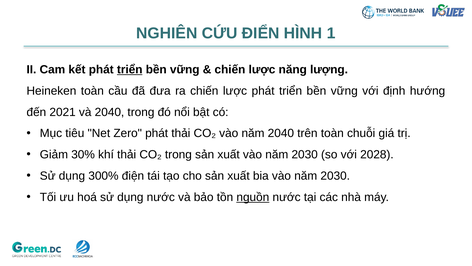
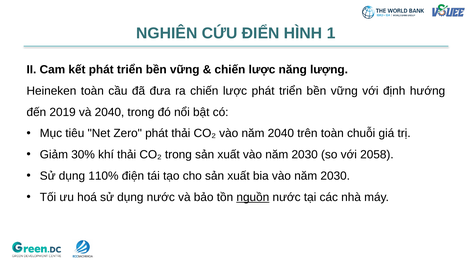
triển underline: present -> none (130, 69)
2021: 2021 -> 2019 (63, 112)
2028: 2028 -> 2058 (377, 154)
300%: 300% -> 110% (103, 176)
